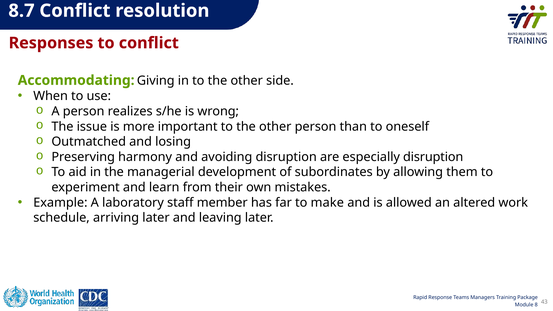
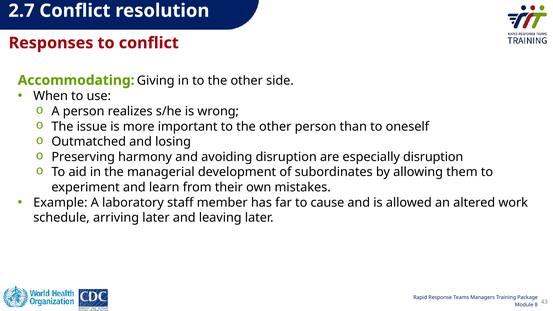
8.7: 8.7 -> 2.7 (21, 11)
make: make -> cause (327, 203)
